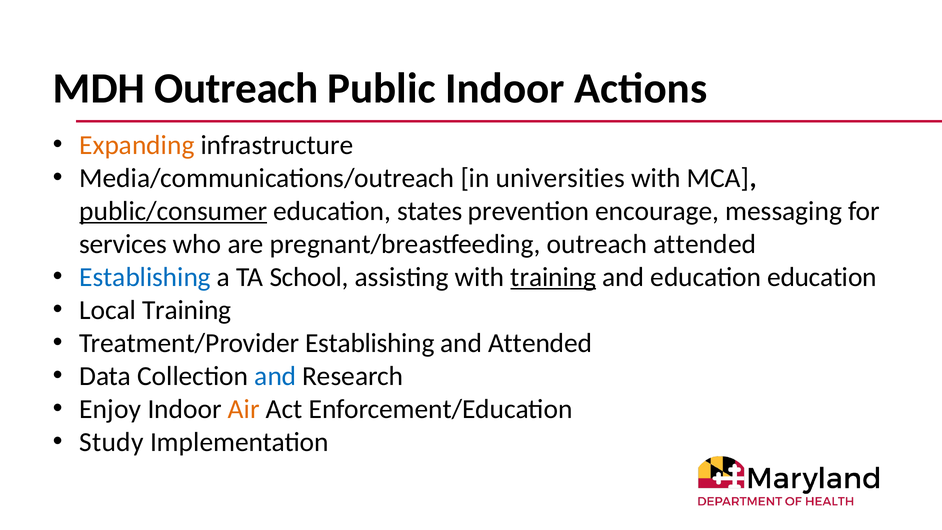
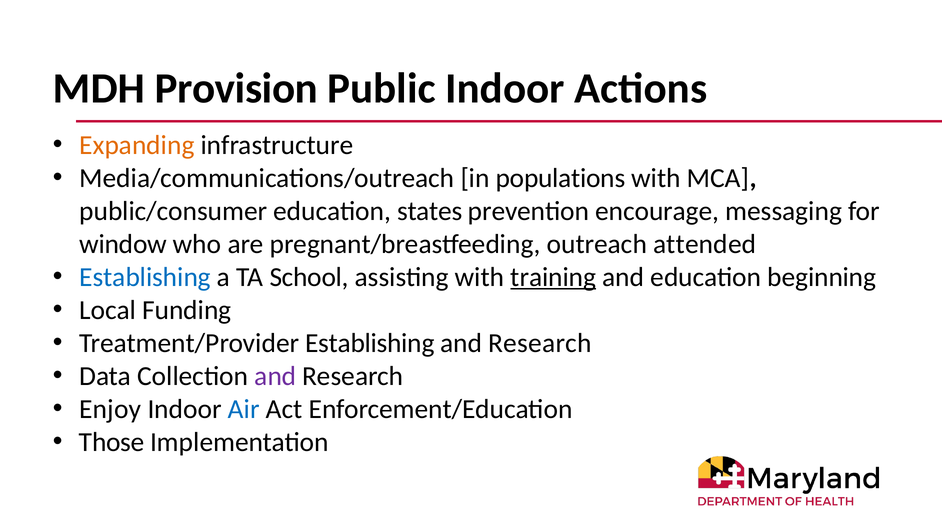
MDH Outreach: Outreach -> Provision (236, 89)
universities: universities -> populations (561, 178)
public/consumer underline: present -> none (173, 211)
services: services -> window (123, 244)
education education: education -> beginning (822, 277)
Local Training: Training -> Funding (187, 310)
Attended: Attended -> Research (540, 343)
and colour: blue -> purple (275, 376)
Air colour: orange -> blue (244, 409)
Study: Study -> Those (112, 442)
